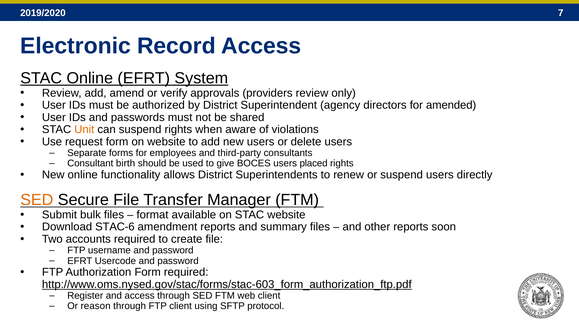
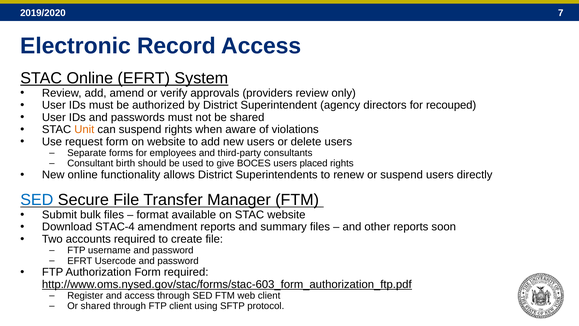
amended: amended -> recouped (451, 105)
SED colour: orange -> blue (37, 200)
STAC-6: STAC-6 -> STAC-4 (115, 227)
Or reason: reason -> shared (96, 306)
